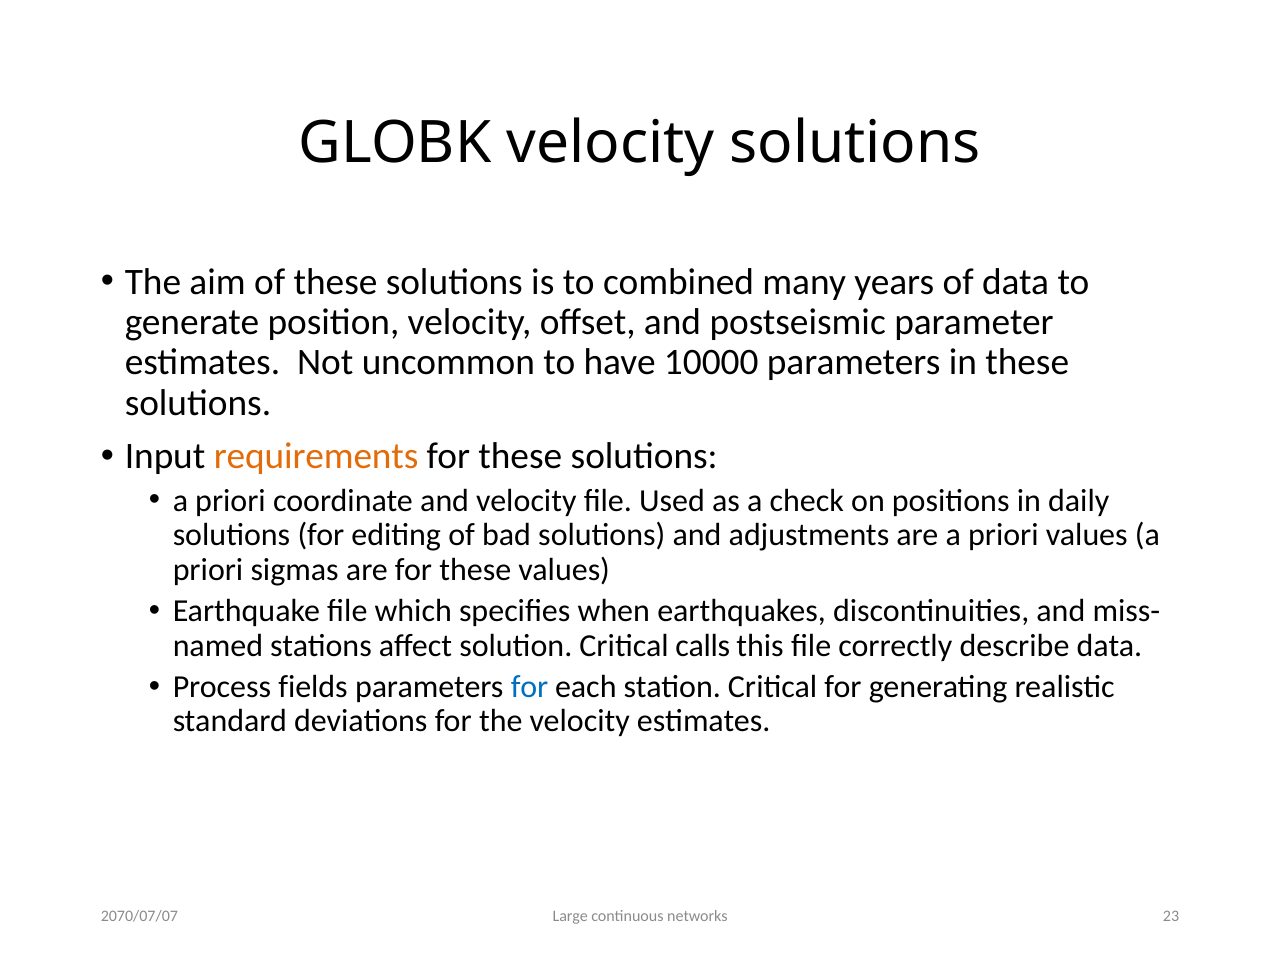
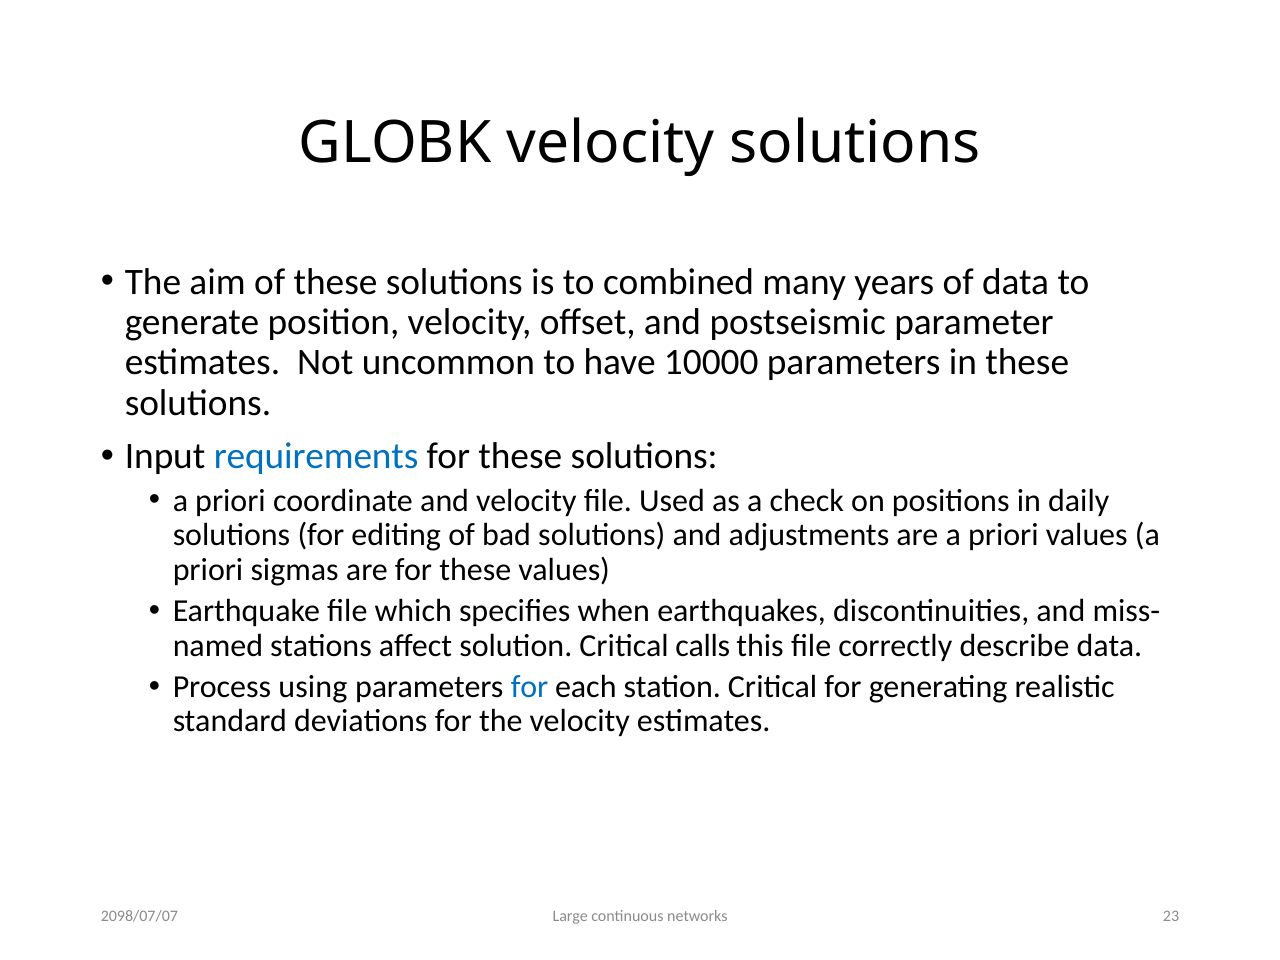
requirements colour: orange -> blue (316, 456)
fields: fields -> using (313, 687)
2070/07/07: 2070/07/07 -> 2098/07/07 (139, 916)
